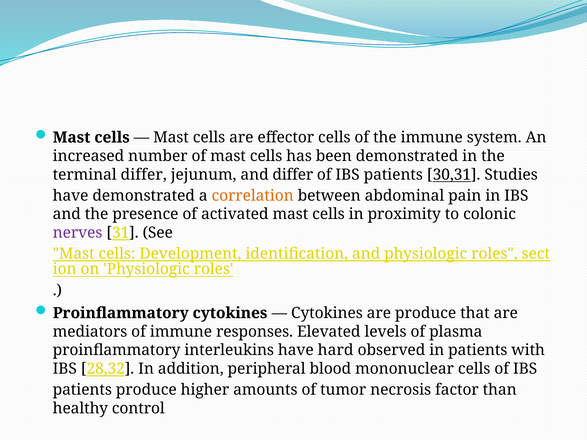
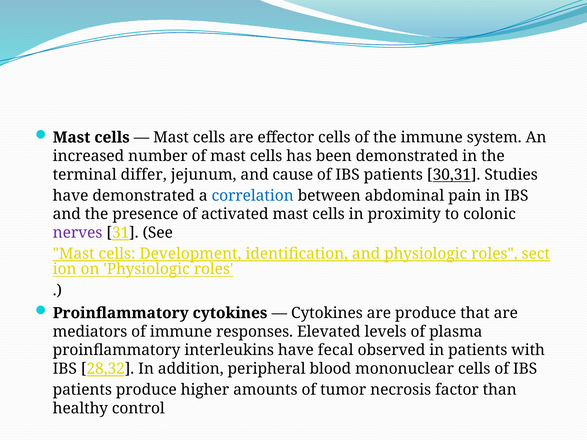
and differ: differ -> cause (293, 175)
correlation colour: orange -> blue (253, 196)
hard: hard -> fecal (336, 350)
